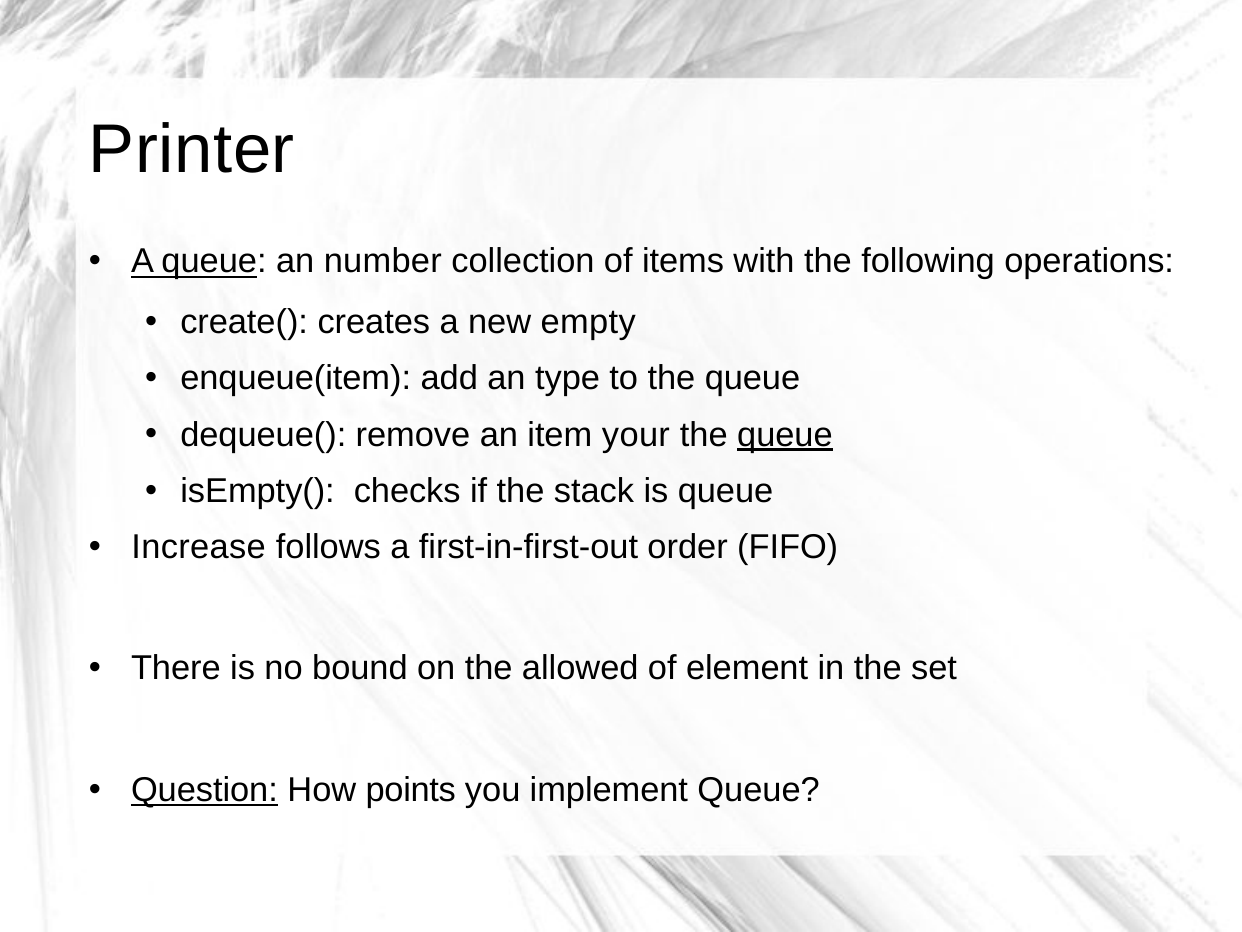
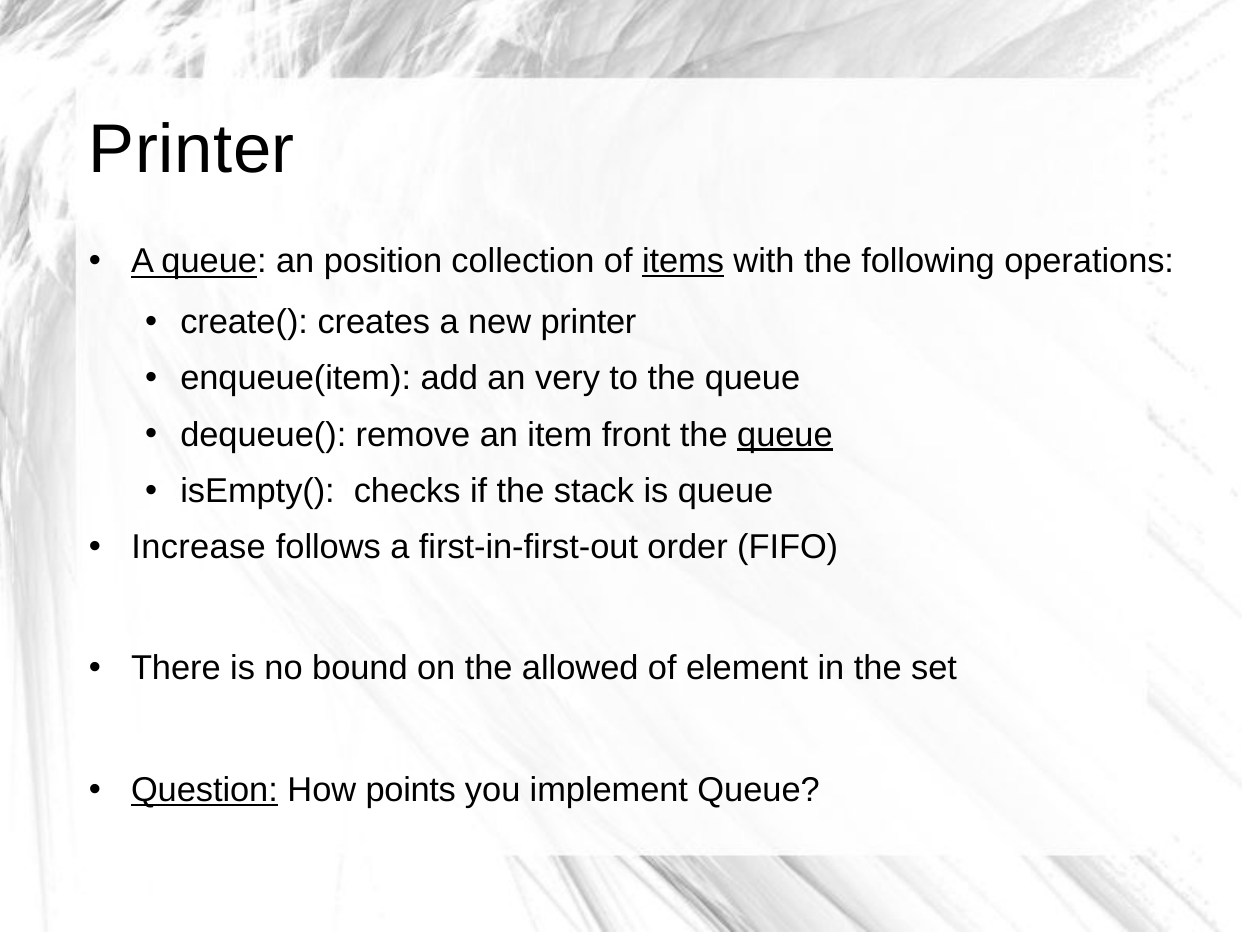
number: number -> position (383, 261)
items underline: none -> present (683, 261)
new empty: empty -> printer (589, 322)
type: type -> very (568, 378)
your: your -> front (636, 434)
